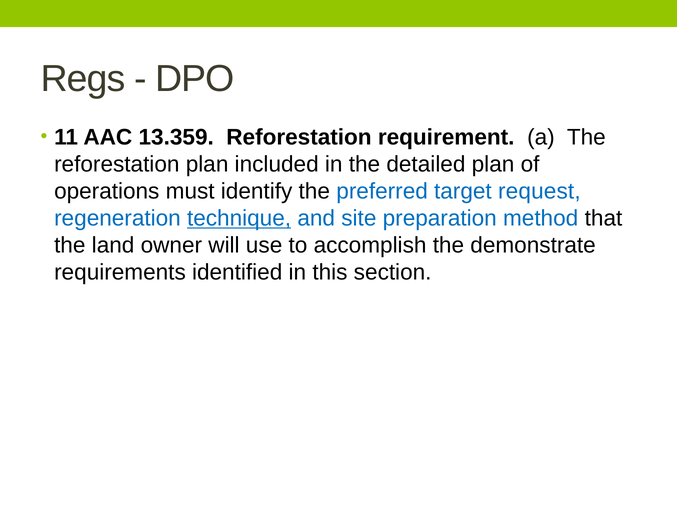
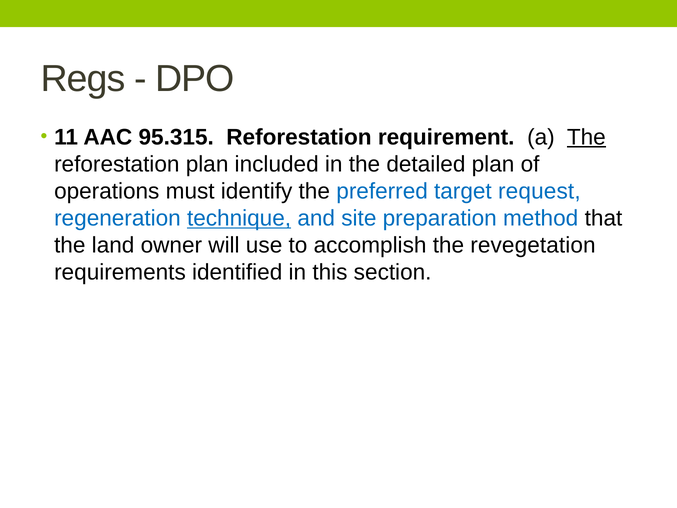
13.359: 13.359 -> 95.315 (176, 137)
The underline: none -> present (586, 137)
demonstrate: demonstrate -> revegetation (533, 245)
